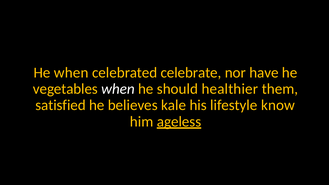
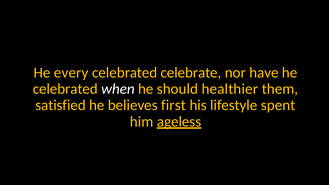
He when: when -> every (71, 73)
vegetables: vegetables -> celebrated (65, 89)
kale: kale -> first (174, 105)
know: know -> spent (278, 105)
